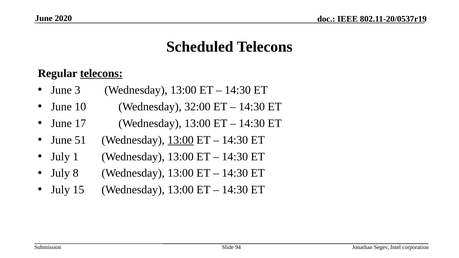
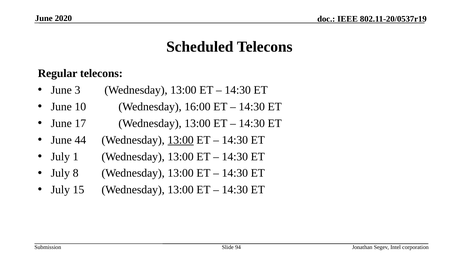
telecons underline: present -> none (101, 73)
32:00: 32:00 -> 16:00 (197, 107)
51: 51 -> 44 (80, 140)
